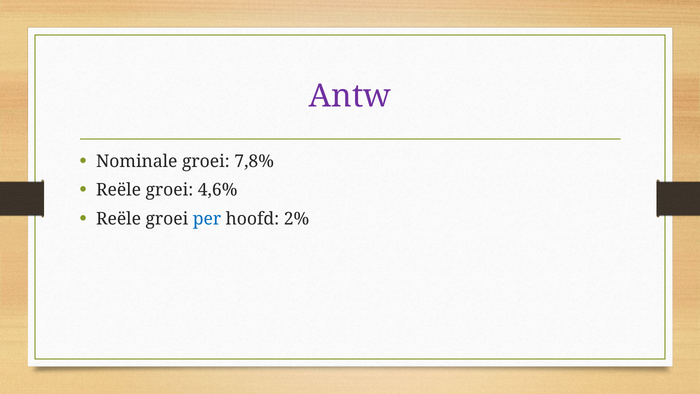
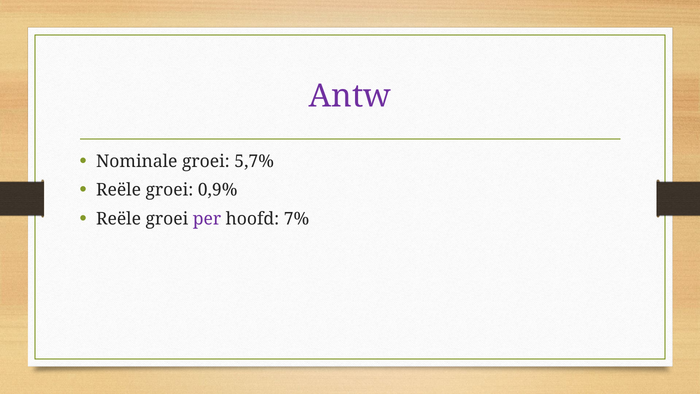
7,8%: 7,8% -> 5,7% (254, 161)
4,6%: 4,6% -> 0,9% (218, 190)
per colour: blue -> purple (207, 219)
2%: 2% -> 7% (297, 219)
